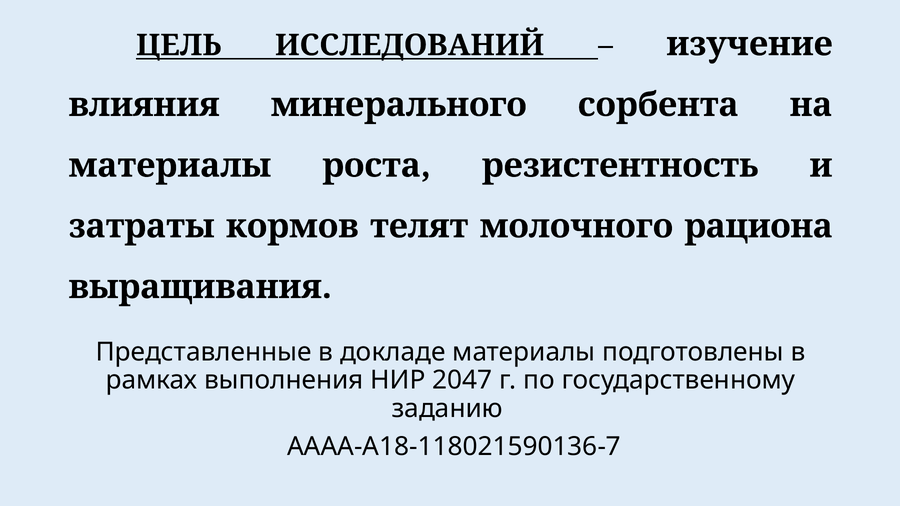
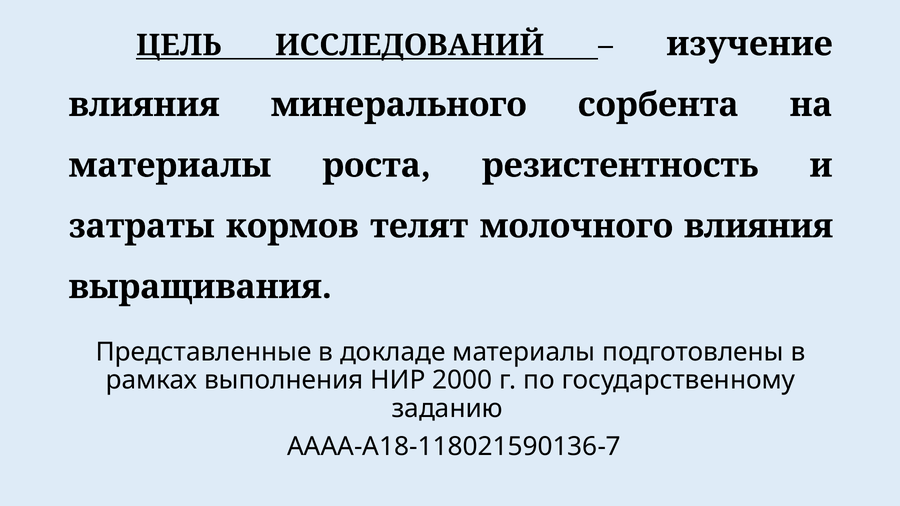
молочного рациона: рациона -> влияния (759, 226)
2047: 2047 -> 2000 (462, 380)
